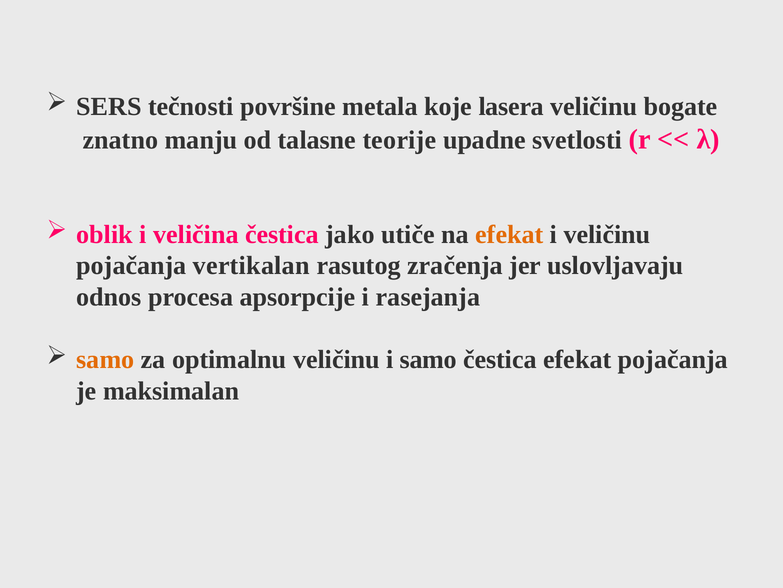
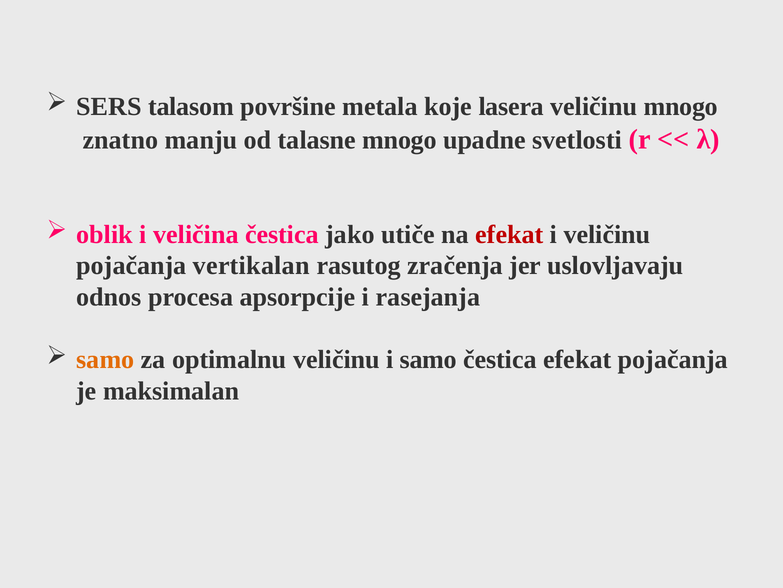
tečnosti: tečnosti -> talasom (191, 106)
veličinu bogate: bogate -> mnogo (681, 106)
talasne teorije: teorije -> mnogo (400, 140)
efekat colour: orange -> red (509, 234)
